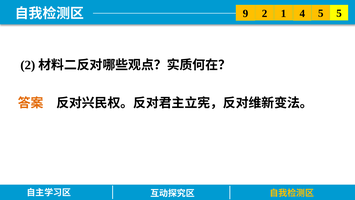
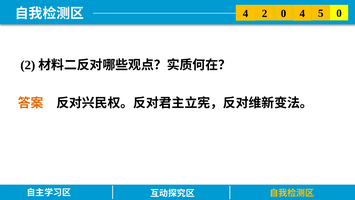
9: 9 -> 4 (245, 13)
2 1: 1 -> 0 (283, 13)
5 5: 5 -> 0 (339, 13)
